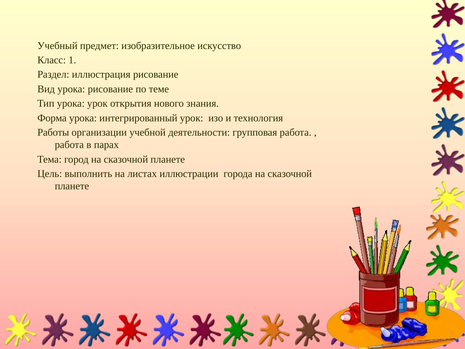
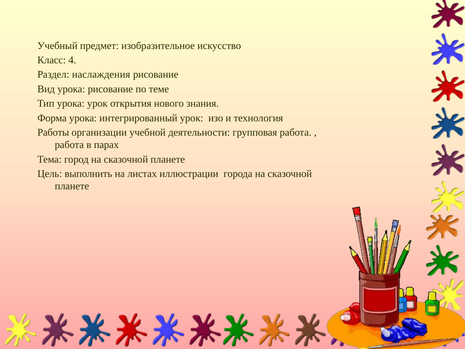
1: 1 -> 4 (72, 60)
иллюстрация: иллюстрация -> наслаждения (101, 74)
